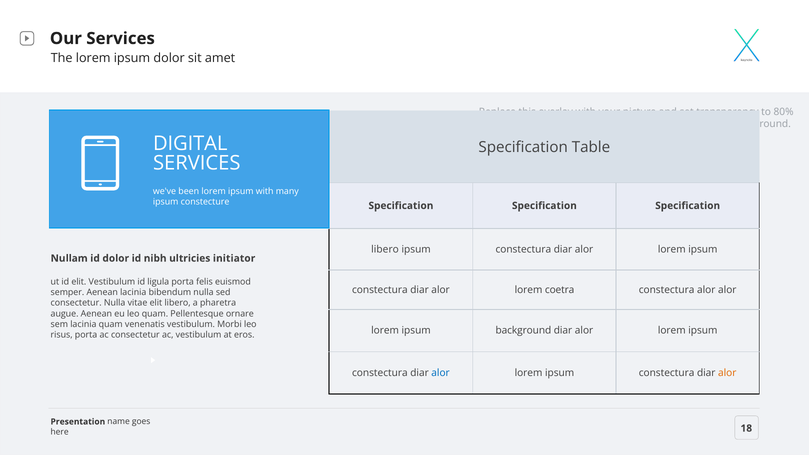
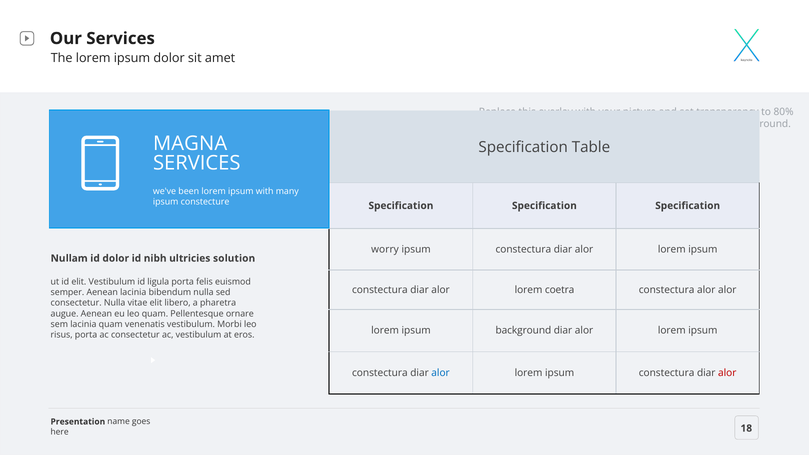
DIGITAL: DIGITAL -> MAGNA (190, 144)
libero: libero -> worry (385, 249)
initiator: initiator -> solution (234, 258)
alor colour: orange -> red (727, 373)
